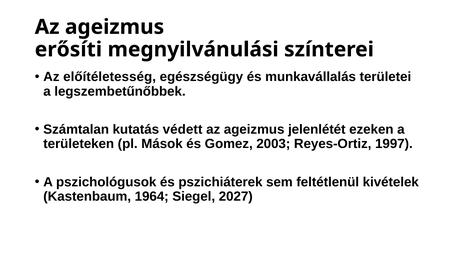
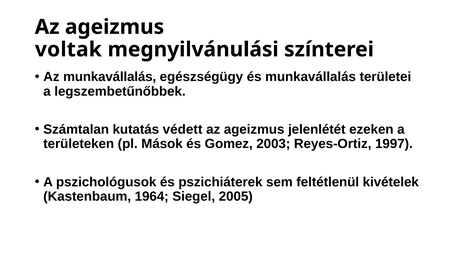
erősíti: erősíti -> voltak (68, 50)
Az előítéletesség: előítéletesség -> munkavállalás (110, 77)
2027: 2027 -> 2005 (236, 197)
